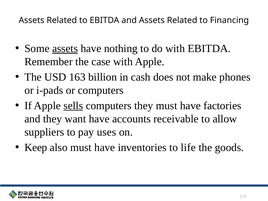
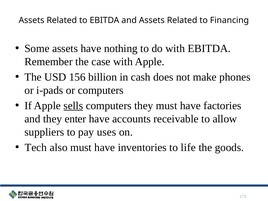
assets underline: present -> none (65, 48)
163: 163 -> 156 (77, 77)
want: want -> enter (75, 119)
Keep: Keep -> Tech (36, 147)
